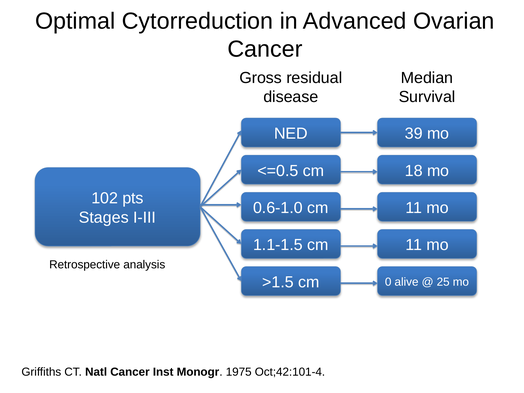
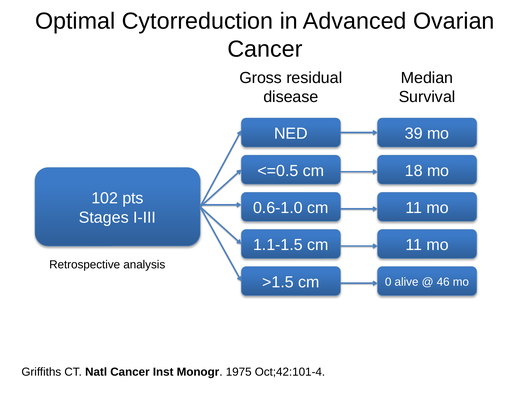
25: 25 -> 46 (443, 282)
